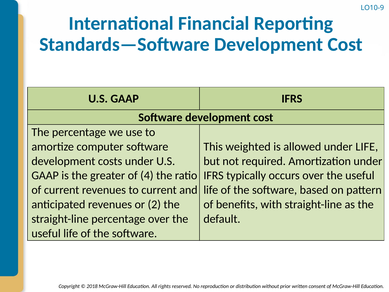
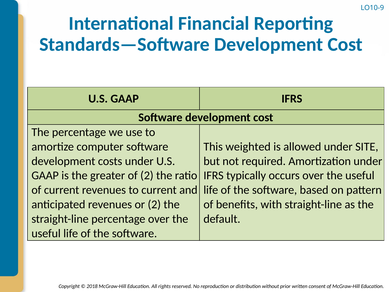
under LIFE: LIFE -> SITE (367, 146)
of 4: 4 -> 2 (147, 175)
